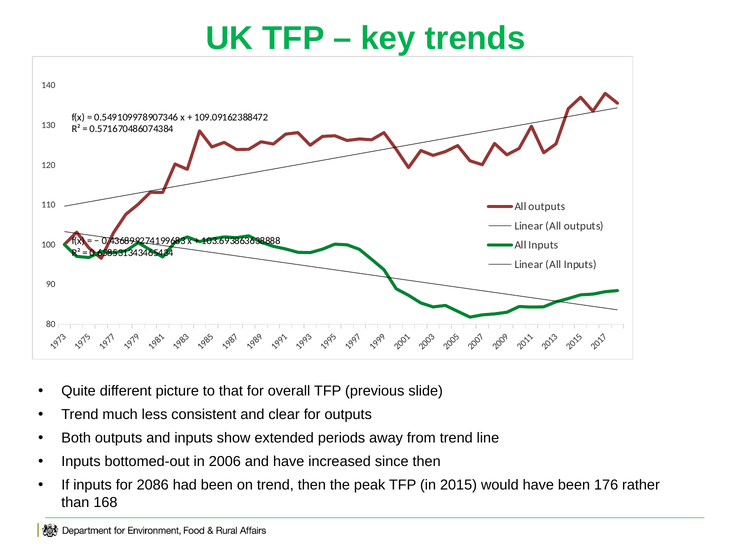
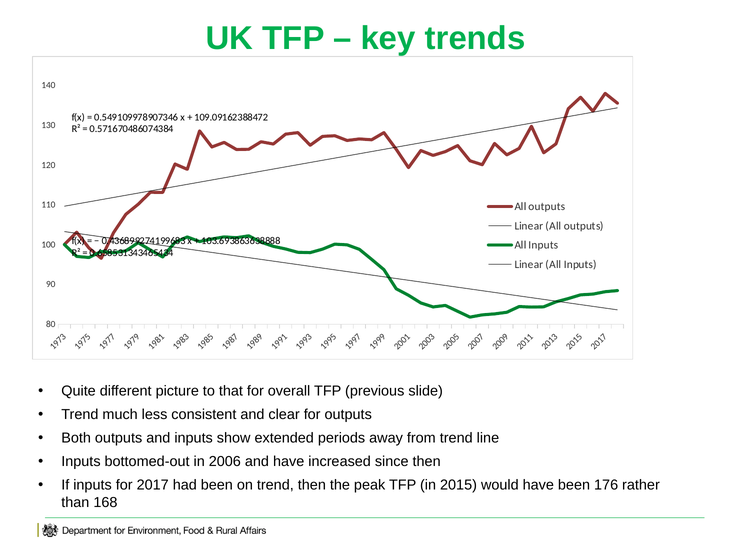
2086: 2086 -> 2017 (153, 485)
